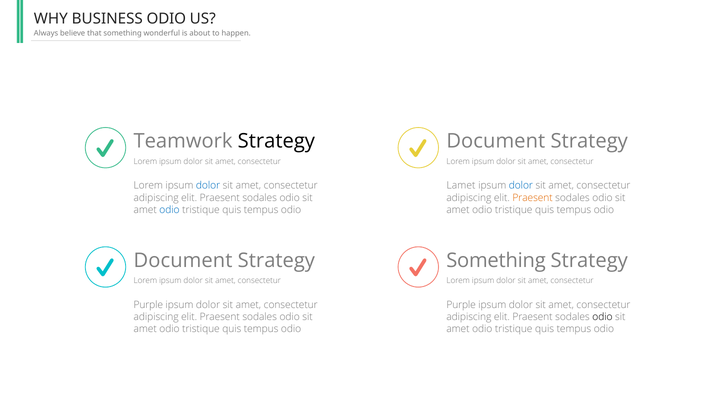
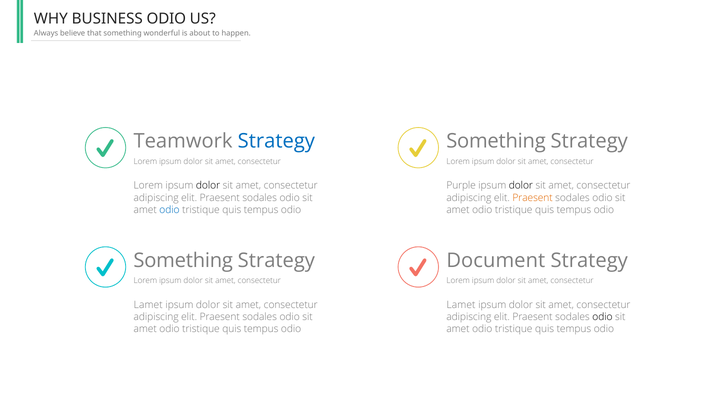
Strategy colour: black -> blue (276, 141)
Document: Document -> Something (496, 141)
dolor colour: blue -> black (208, 186)
Lamet: Lamet -> Purple (461, 186)
dolor colour: blue -> black (521, 186)
Document: Document -> Something (183, 261)
Something: Something -> Document (496, 261)
Purple: Purple -> Lamet (148, 305)
Purple: Purple -> Lamet (461, 305)
